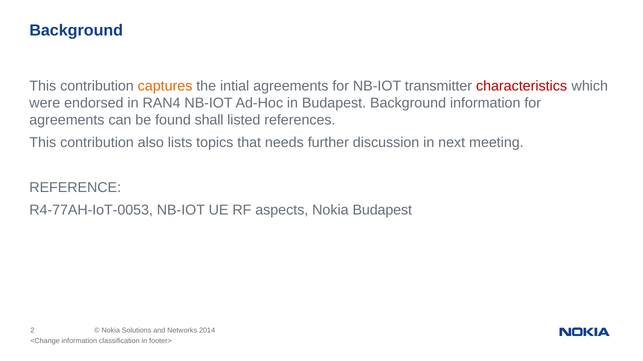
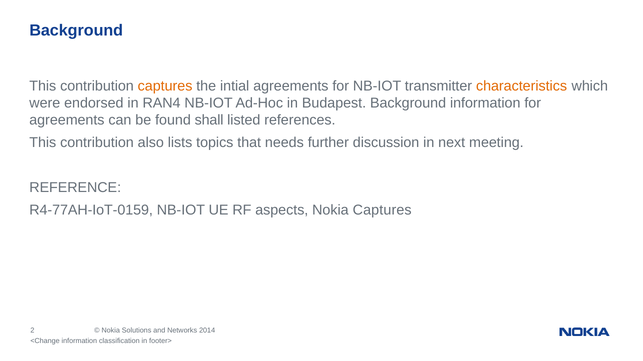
characteristics colour: red -> orange (522, 86)
R4-77AH-IoT-0053: R4-77AH-IoT-0053 -> R4-77AH-IoT-0159 (91, 210)
Nokia Budapest: Budapest -> Captures (382, 210)
